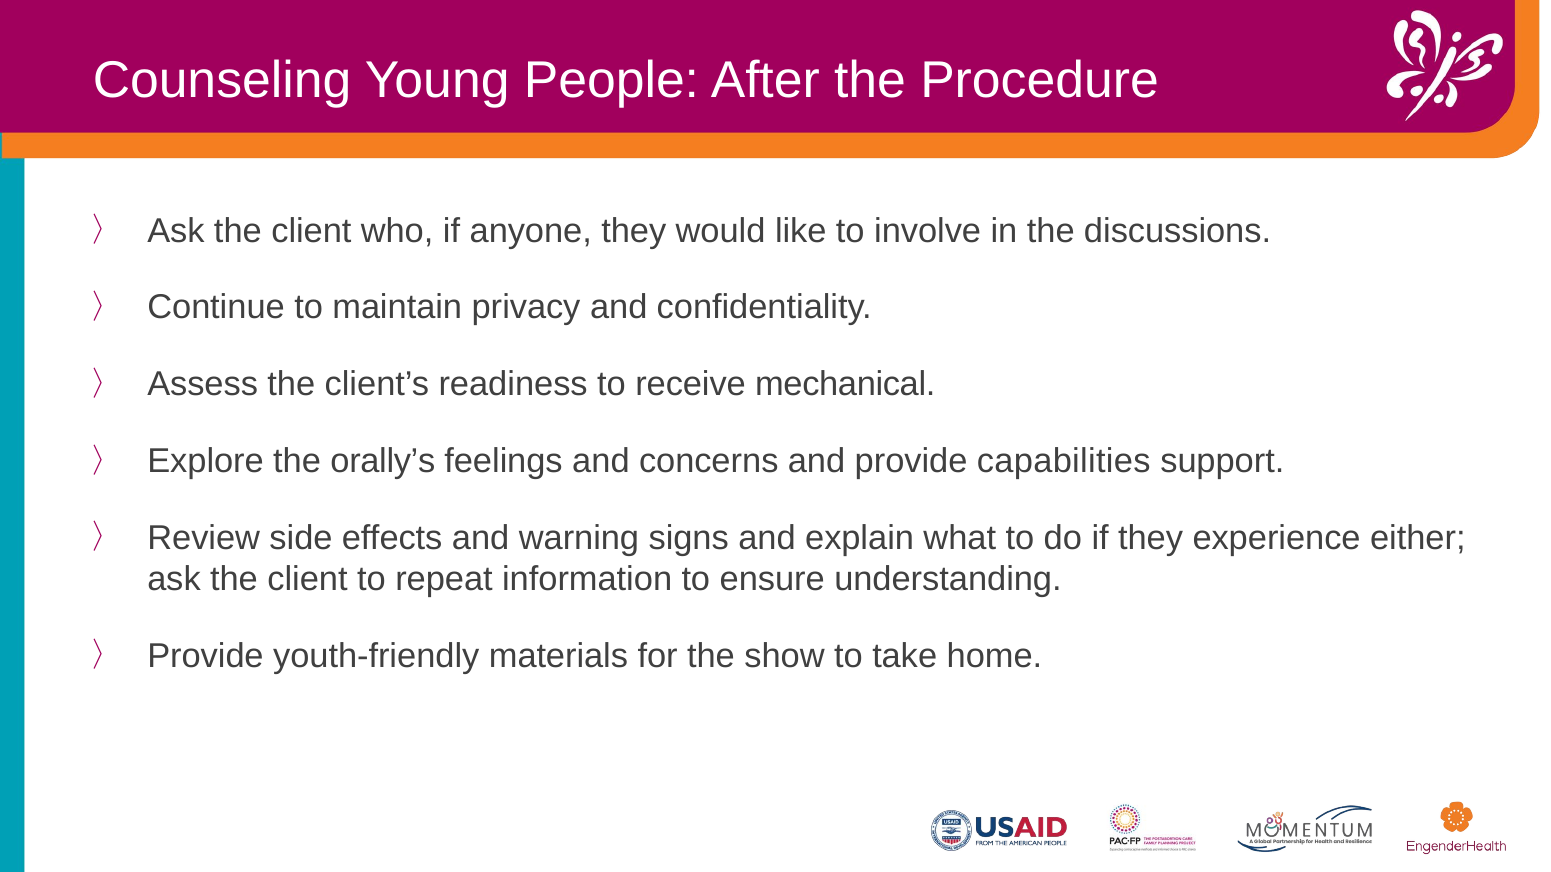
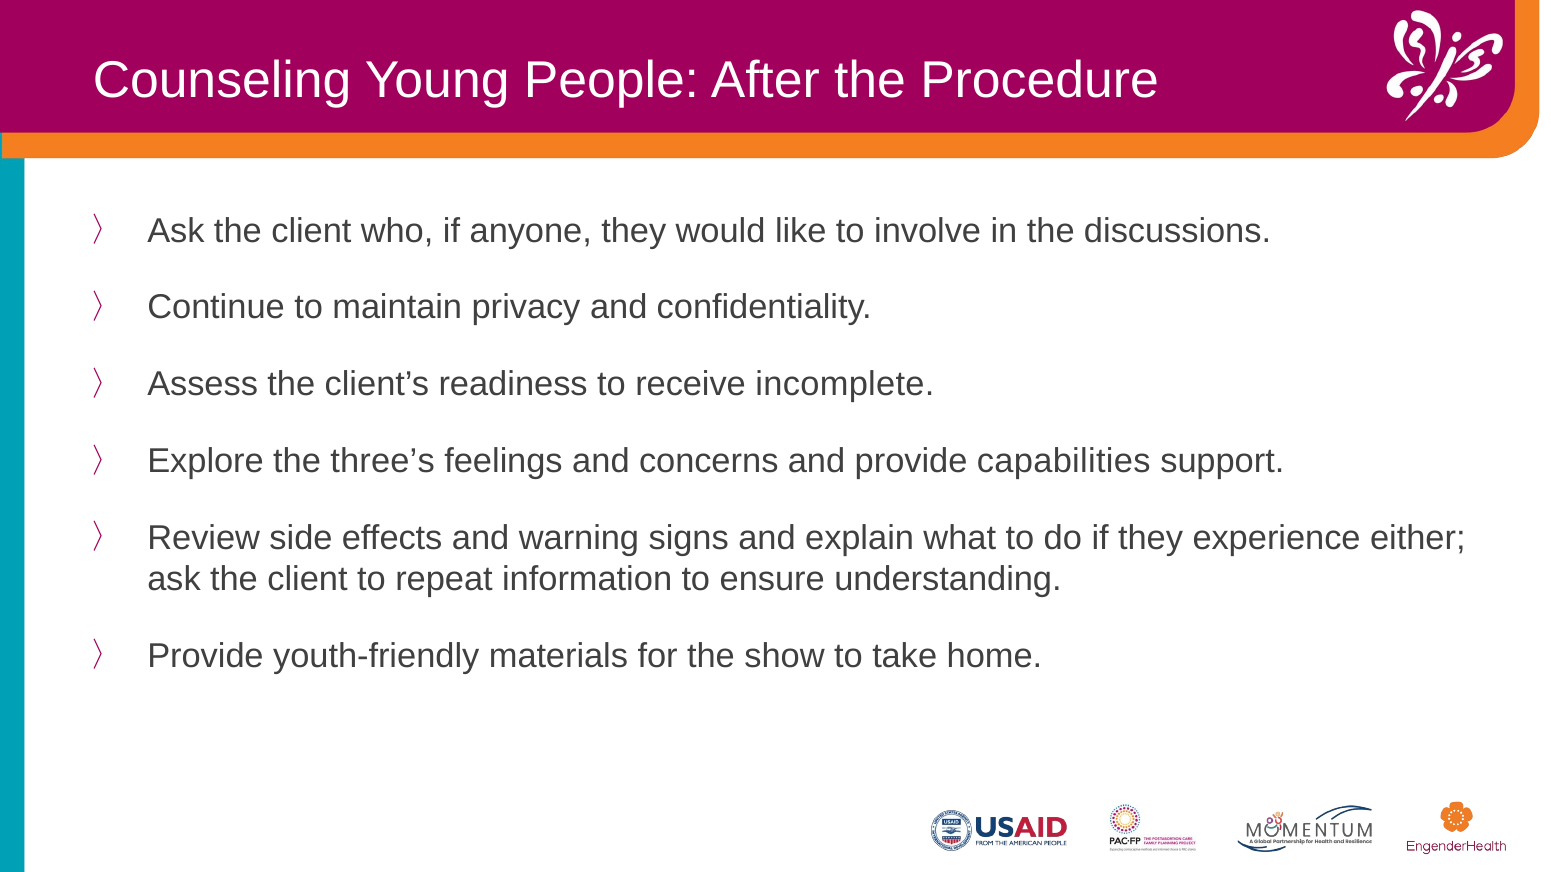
mechanical: mechanical -> incomplete (845, 385)
orally’s: orally’s -> three’s (383, 461)
